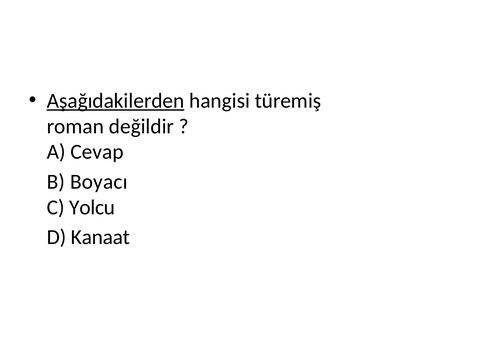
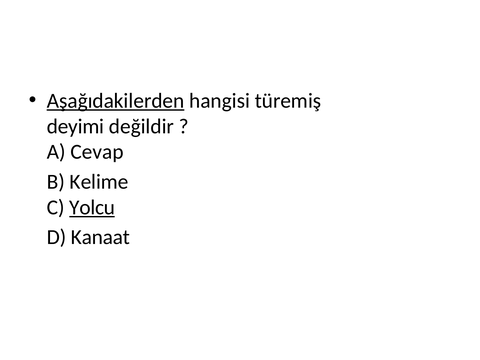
roman: roman -> deyimi (75, 126)
Boyacı: Boyacı -> Kelime (99, 182)
Yolcu underline: none -> present (92, 207)
